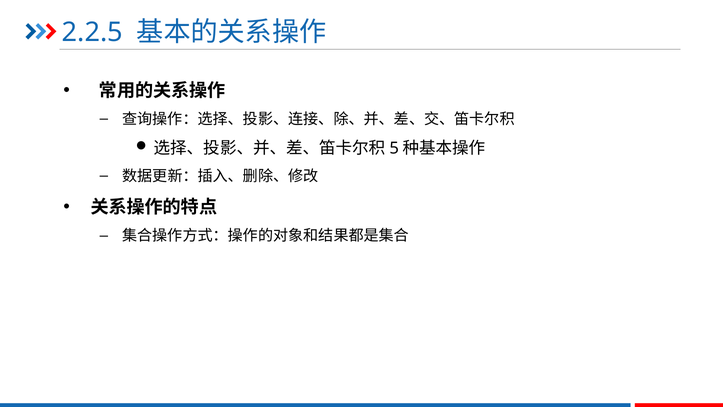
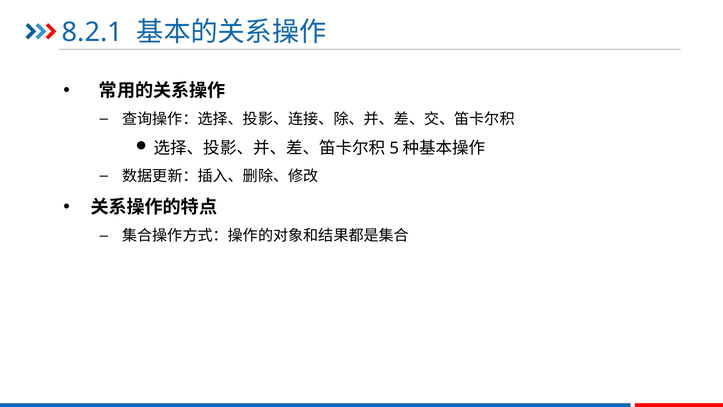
2.2.5: 2.2.5 -> 8.2.1 (92, 32)
